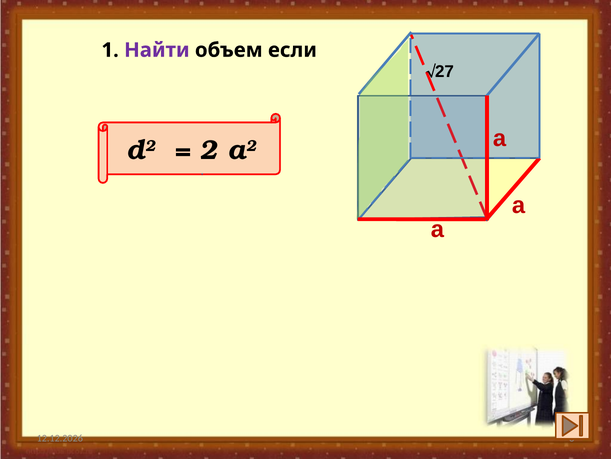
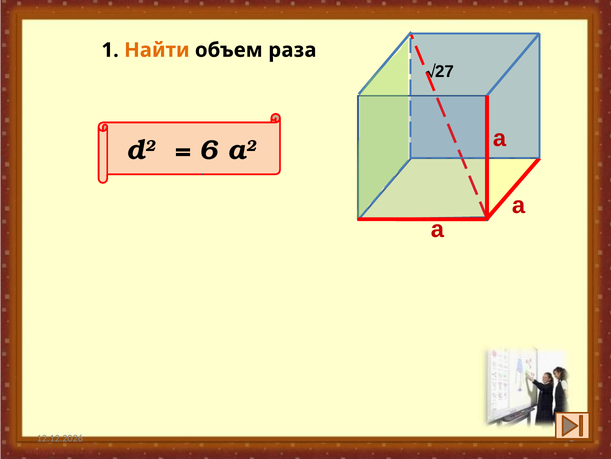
Найти colour: purple -> orange (157, 50)
если: если -> раза (292, 50)
2: 2 -> 6 (209, 150)
